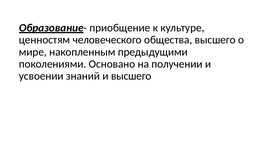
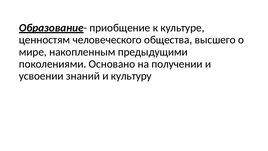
и высшего: высшего -> культуру (131, 76)
